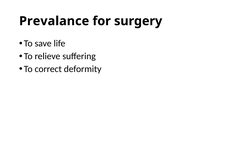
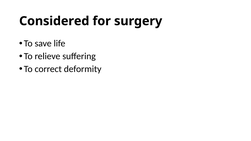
Prevalance: Prevalance -> Considered (54, 21)
